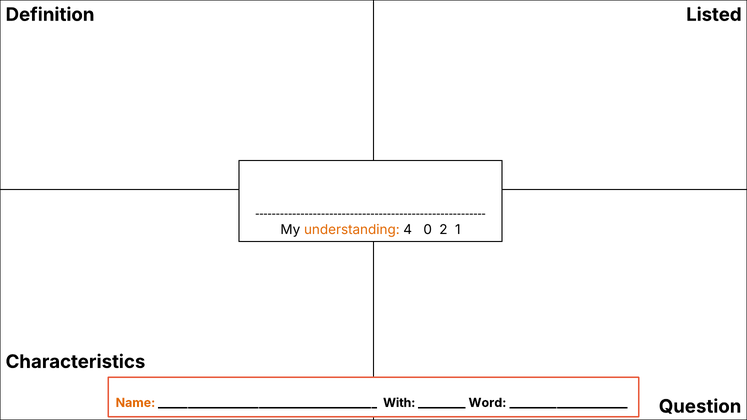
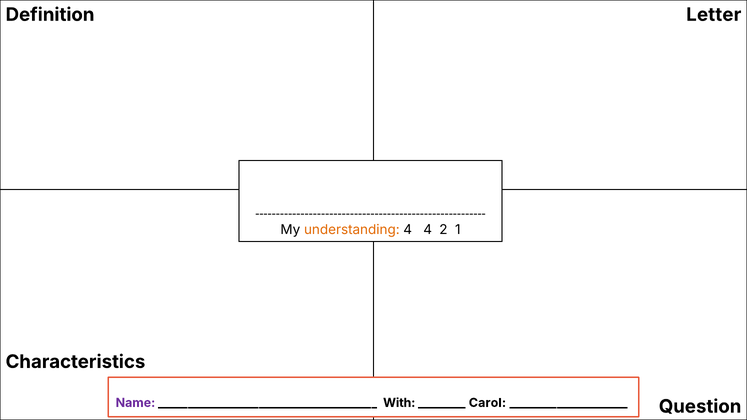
Listed: Listed -> Letter (714, 15)
4 0: 0 -> 4 (428, 230)
Name colour: orange -> purple (135, 403)
Word: Word -> Carol (487, 403)
